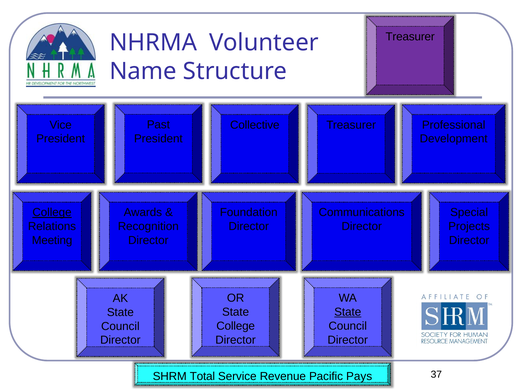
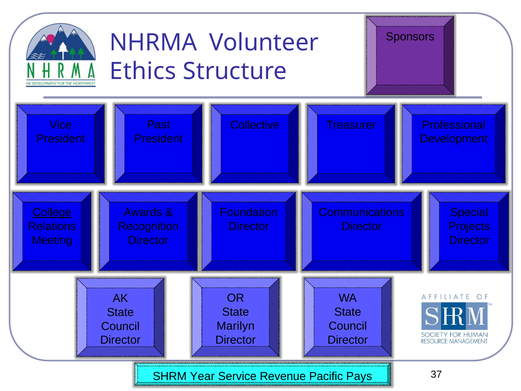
Treasurer: Treasurer -> Sponsors (410, 37)
Name: Name -> Ethics (143, 71)
State underline: present -> none (348, 312)
College: College -> Marilyn (236, 326)
Total: Total -> Year (202, 376)
